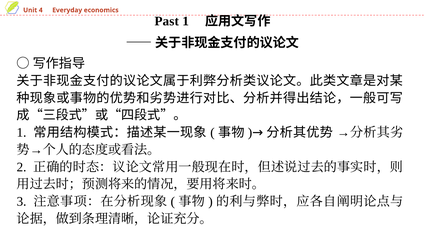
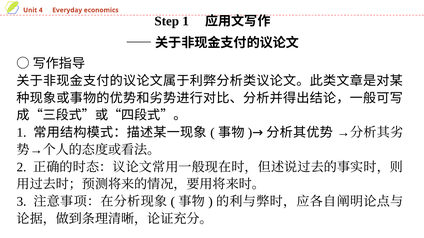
Past: Past -> Step (167, 21)
